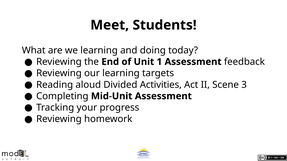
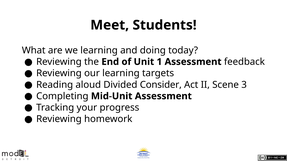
Activities: Activities -> Consider (161, 85)
